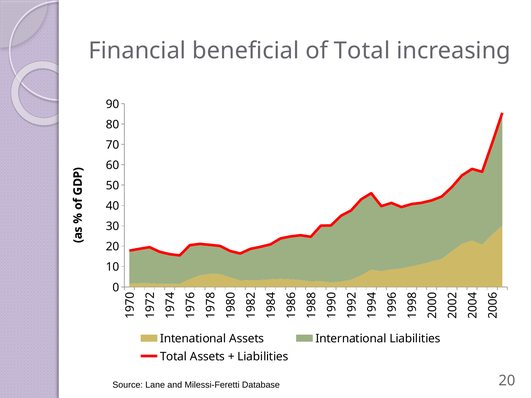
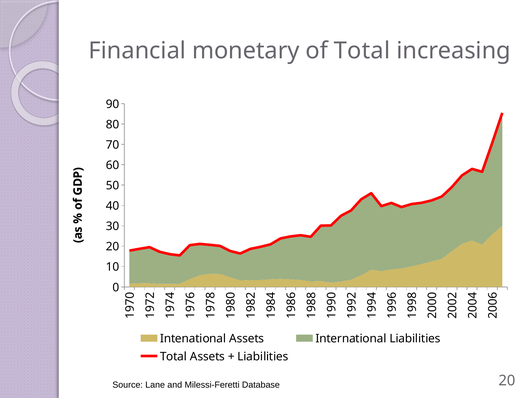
beneficial: beneficial -> monetary (246, 51)
